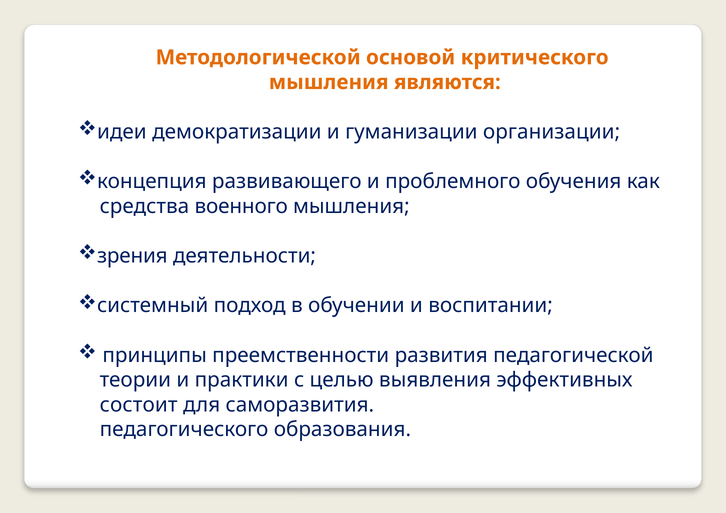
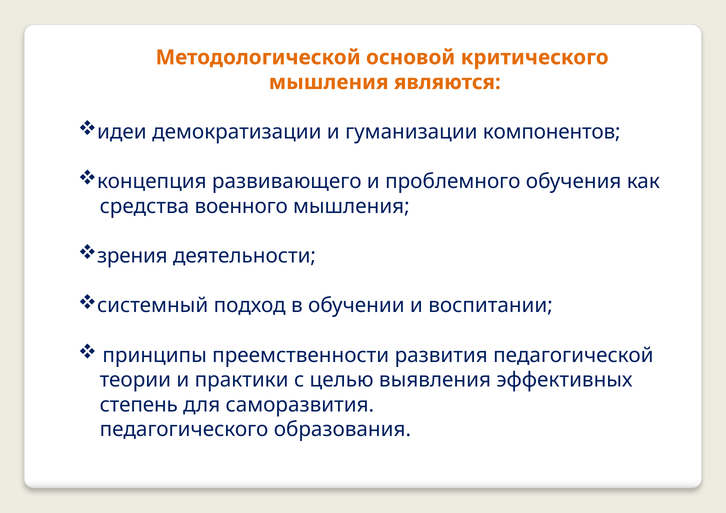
организации: организации -> компонентов (552, 132)
состоит: состоит -> степень (139, 405)
